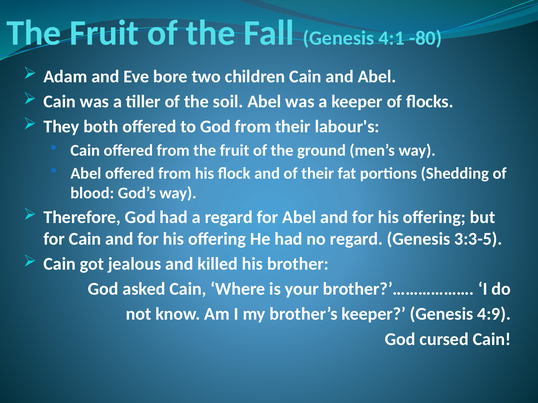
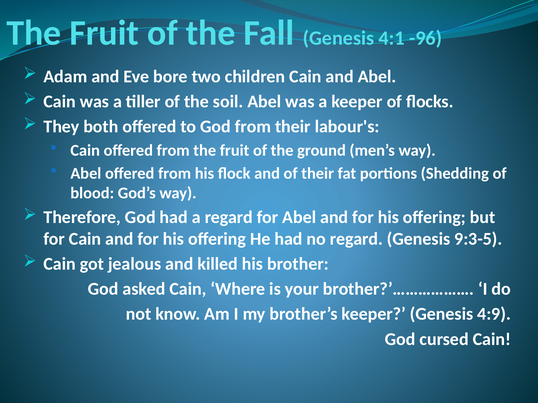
-80: -80 -> -96 (426, 38)
3:3-5: 3:3-5 -> 9:3-5 (478, 239)
